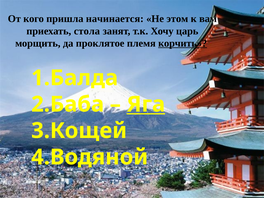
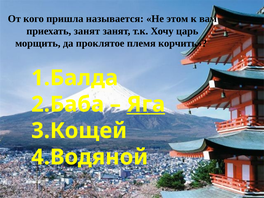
начинается: начинается -> называется (115, 19)
приехать стола: стола -> занят (87, 31)
корчить underline: present -> none (183, 43)
